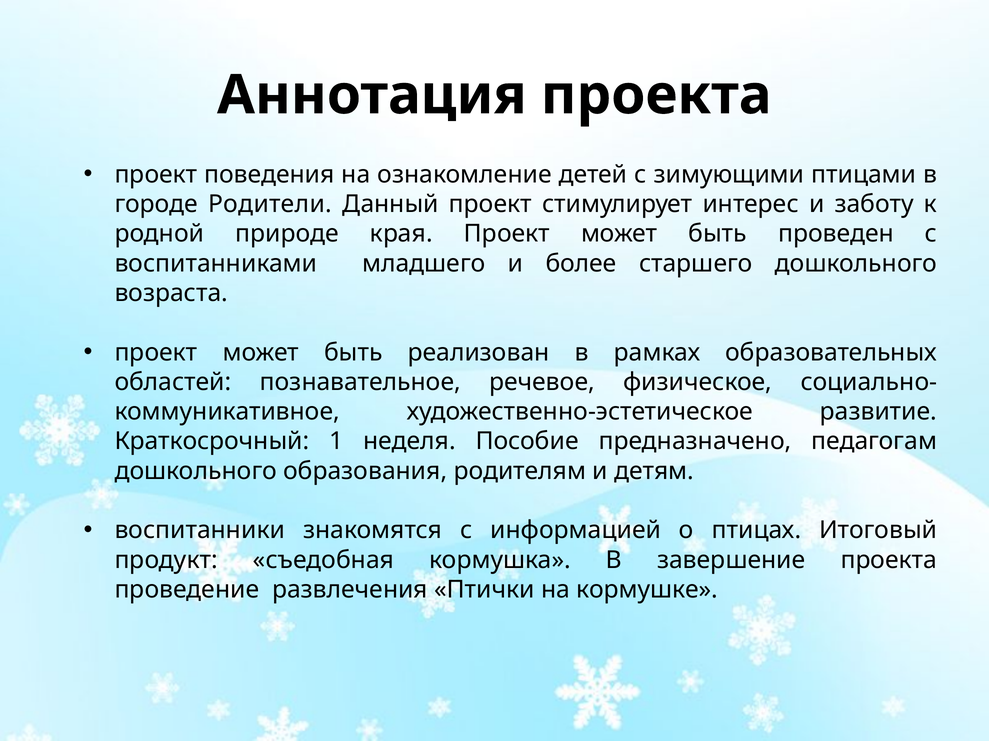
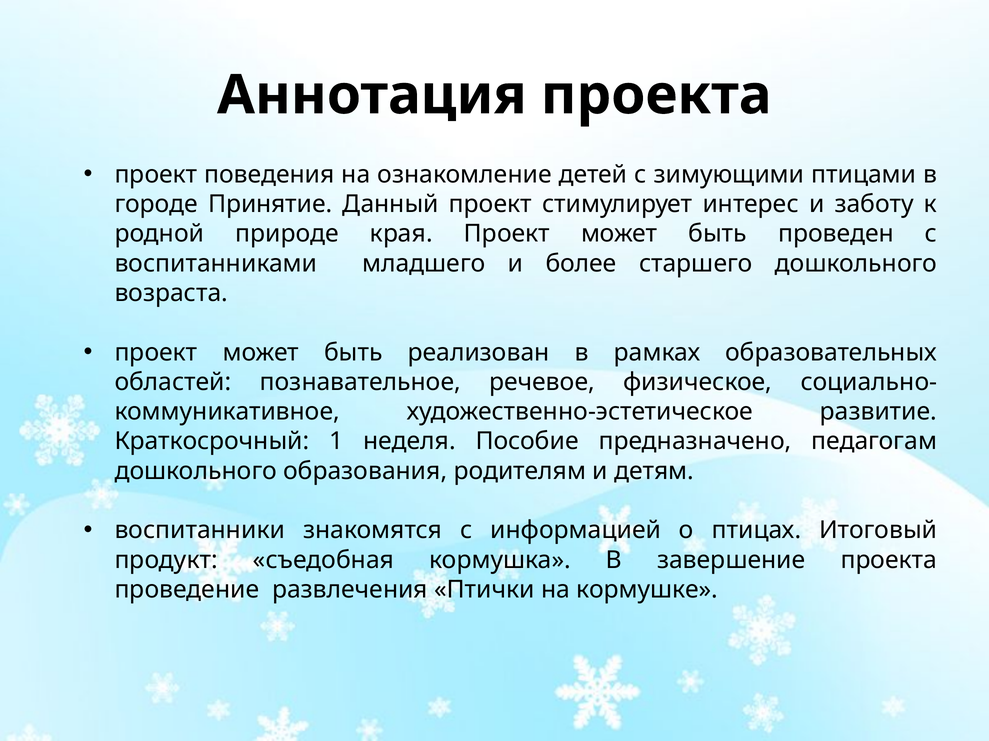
Родители: Родители -> Принятие (270, 204)
